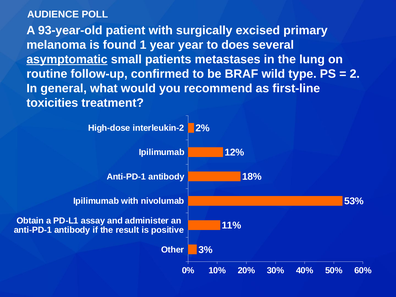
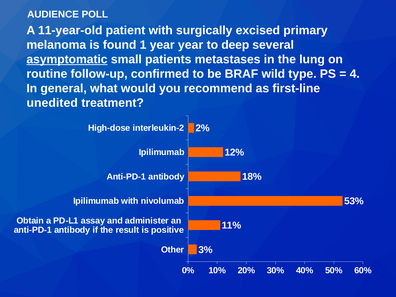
93-year-old: 93-year-old -> 11-year-old (70, 30)
does: does -> deep (235, 45)
2: 2 -> 4 (355, 74)
toxicities: toxicities -> unedited (52, 103)
